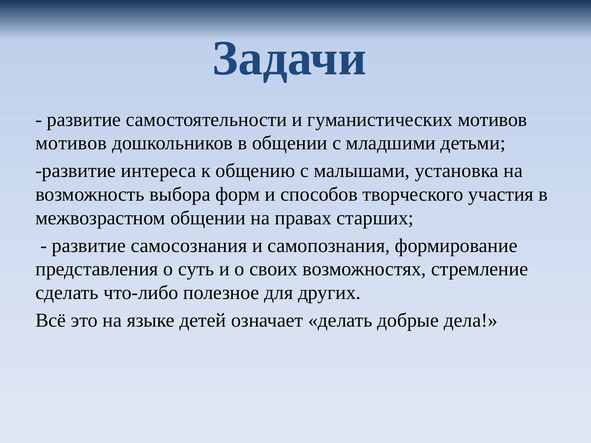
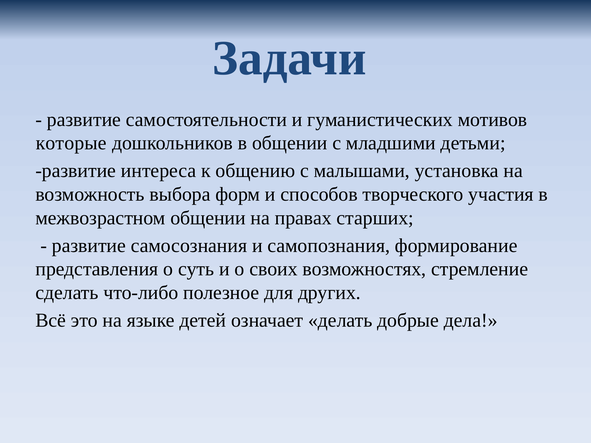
мотивов: мотивов -> которые (71, 143)
